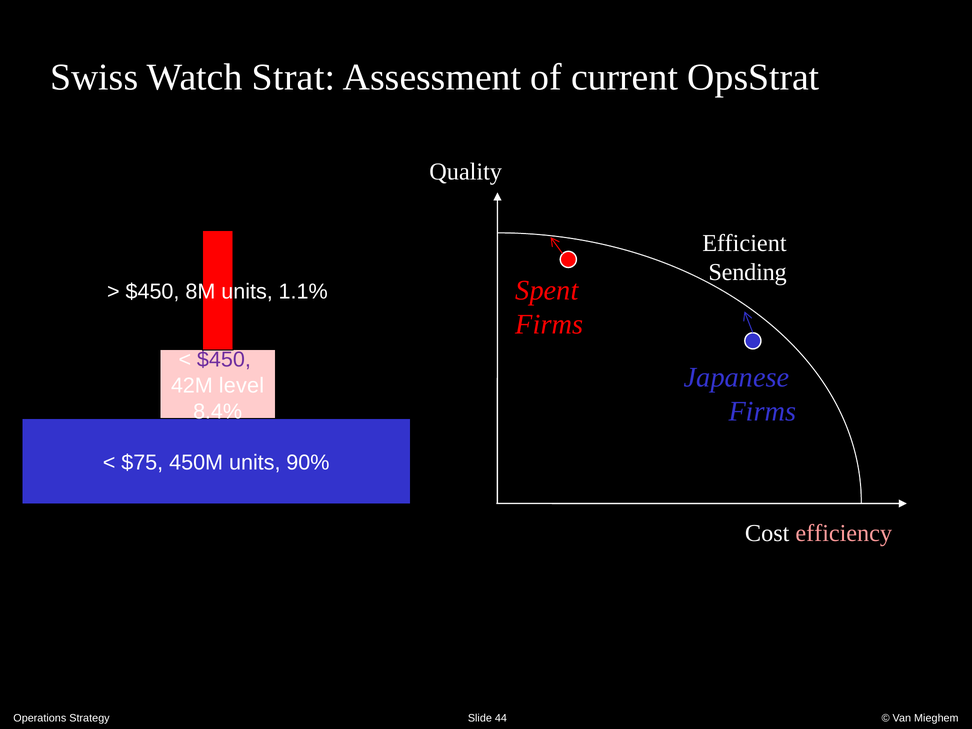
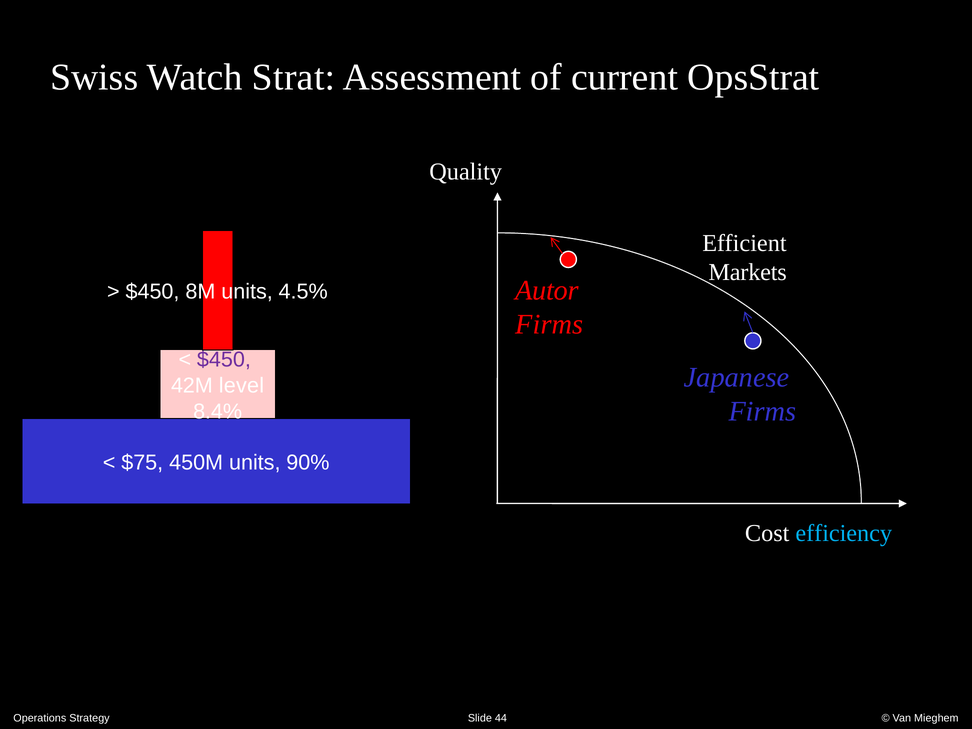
Sending: Sending -> Markets (748, 272)
Spent: Spent -> Autor (547, 290)
1.1%: 1.1% -> 4.5% (303, 292)
efficiency colour: pink -> light blue (844, 533)
